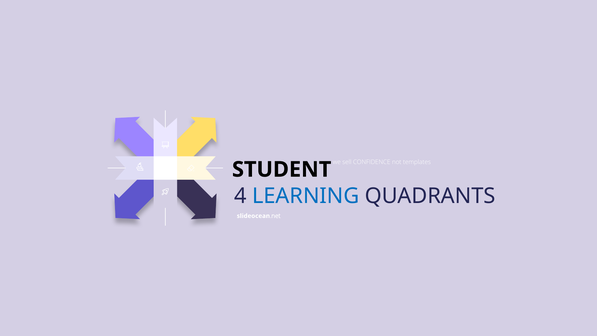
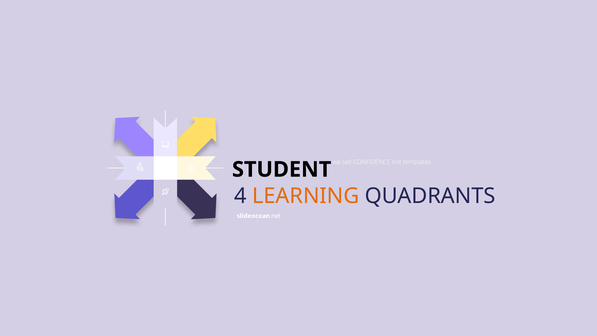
LEARNING colour: blue -> orange (306, 196)
